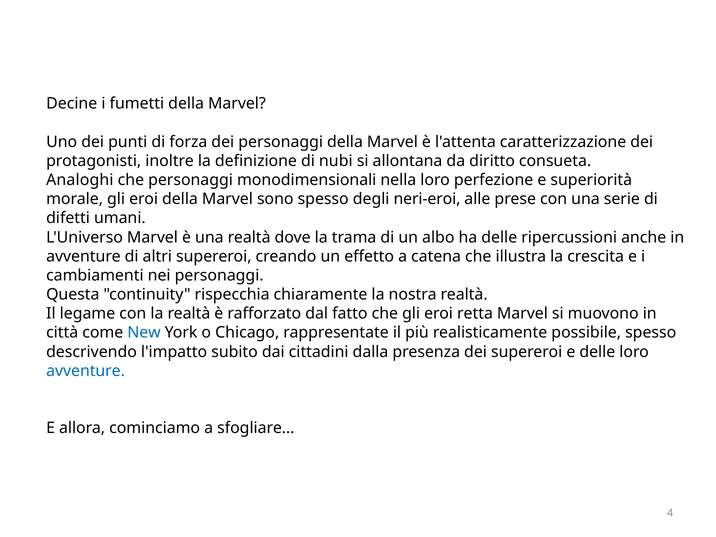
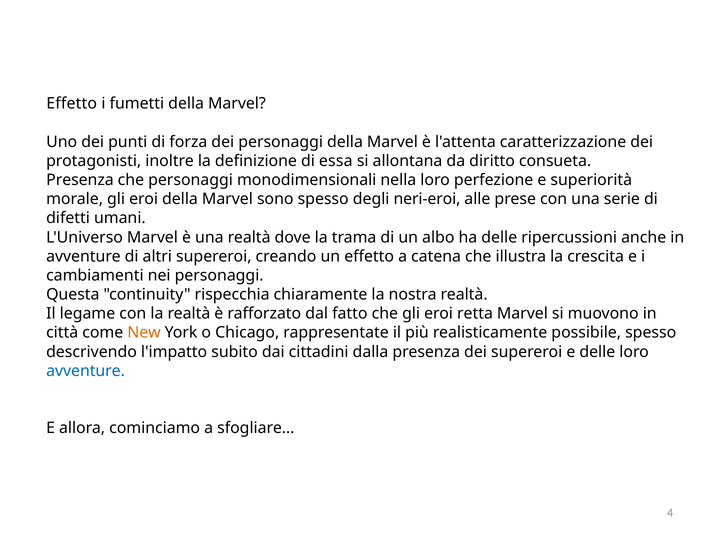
Decine: Decine -> Effetto (72, 104)
nubi: nubi -> essa (336, 161)
Analoghi: Analoghi -> Presenza (80, 180)
New colour: blue -> orange (144, 333)
